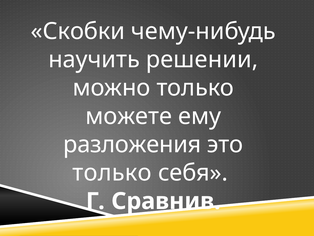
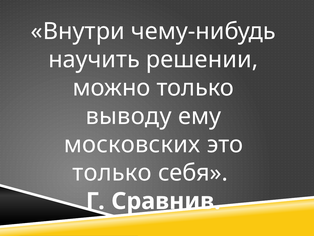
Скобки: Скобки -> Внутри (78, 31)
можете: можете -> выводу (129, 116)
разложения: разложения -> московских (132, 144)
